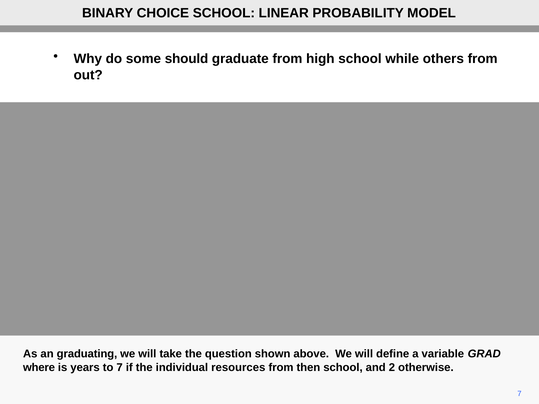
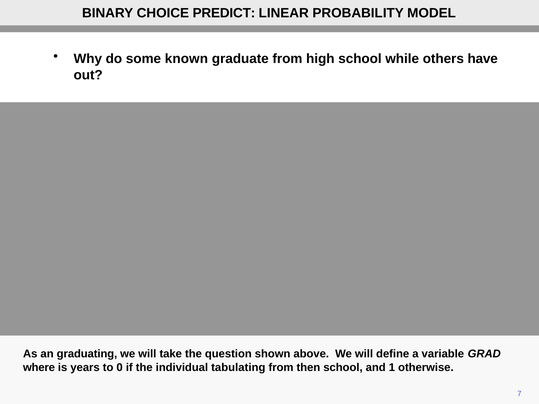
CHOICE SCHOOL: SCHOOL -> PREDICT (224, 13)
should: should -> known (186, 59)
others from: from -> have (483, 59)
to 7: 7 -> 0 (120, 368)
resources: resources -> tabulating (238, 368)
2: 2 -> 1 (392, 368)
